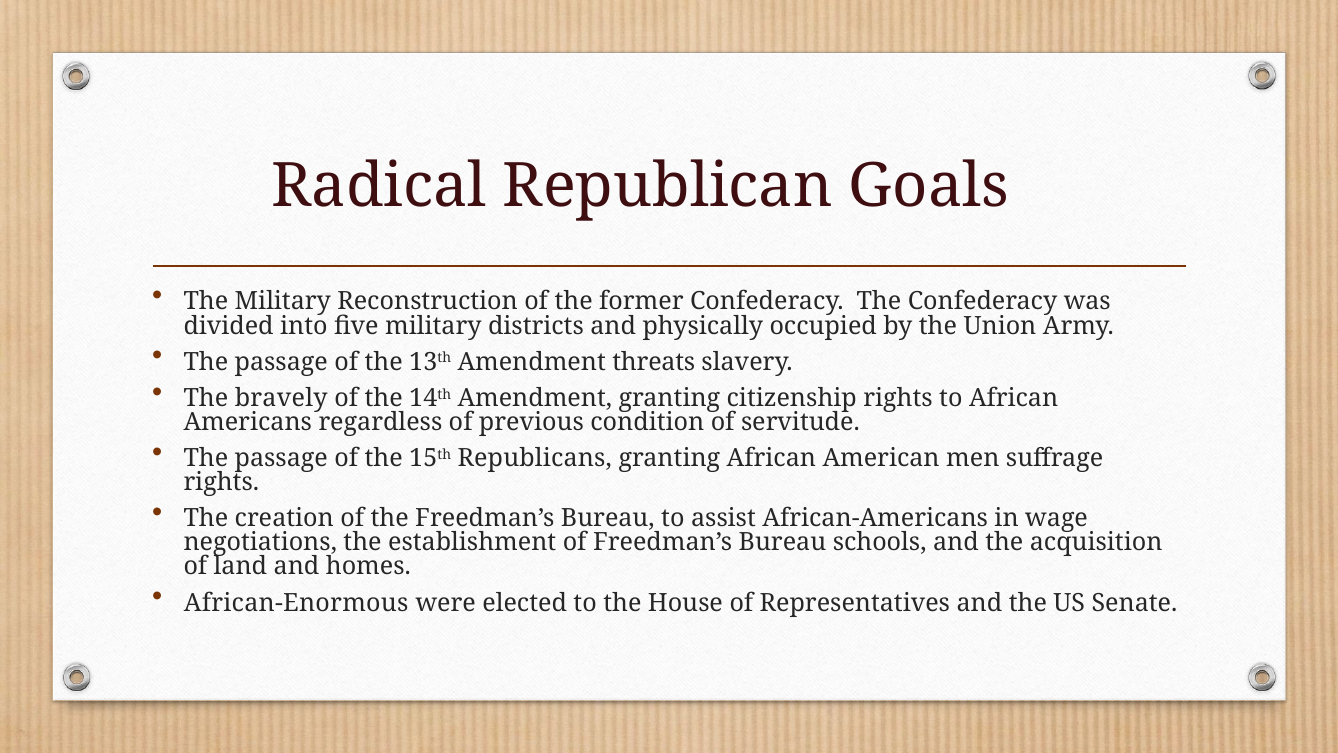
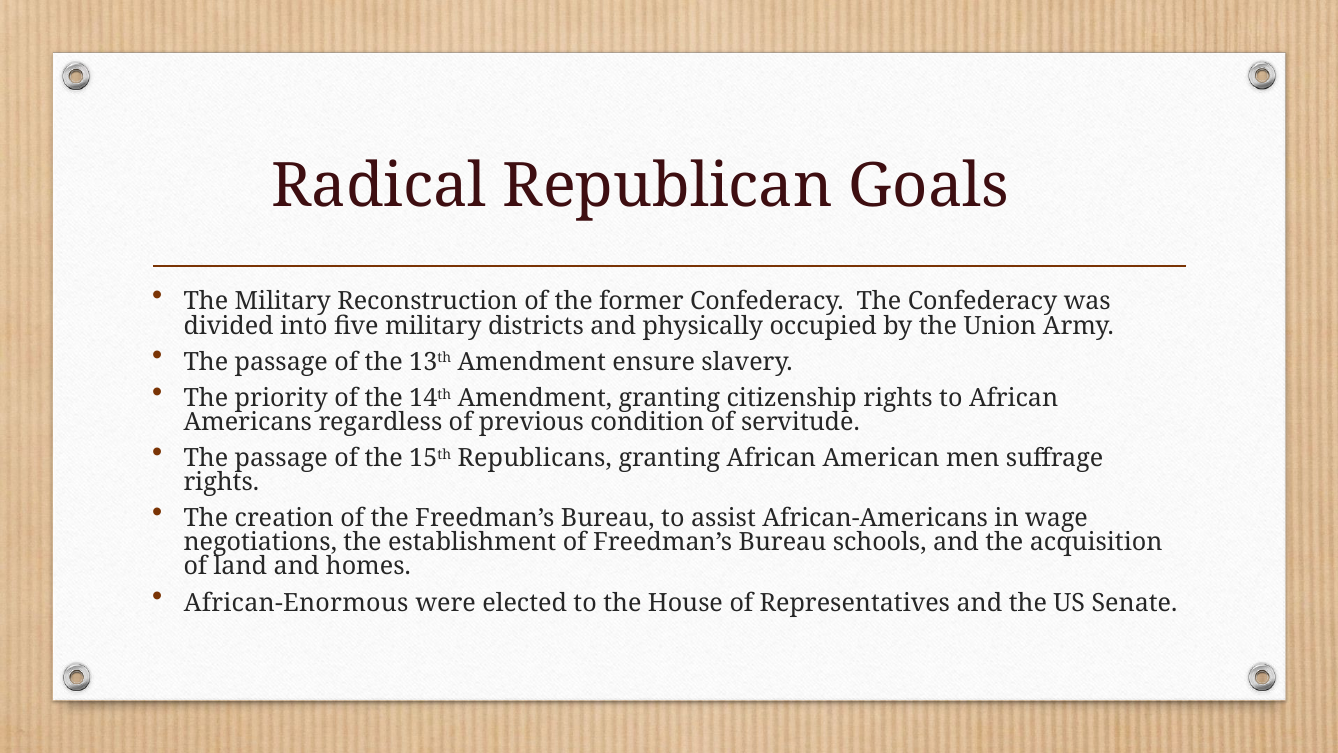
threats: threats -> ensure (654, 362)
bravely: bravely -> priority (281, 398)
